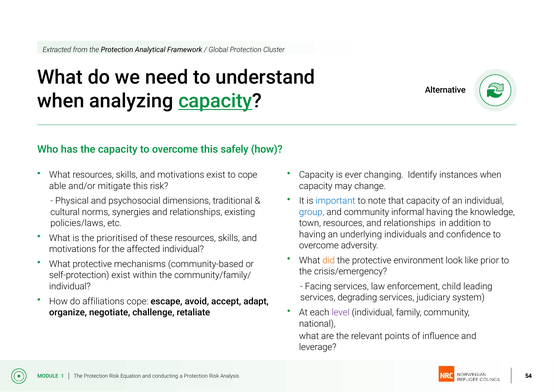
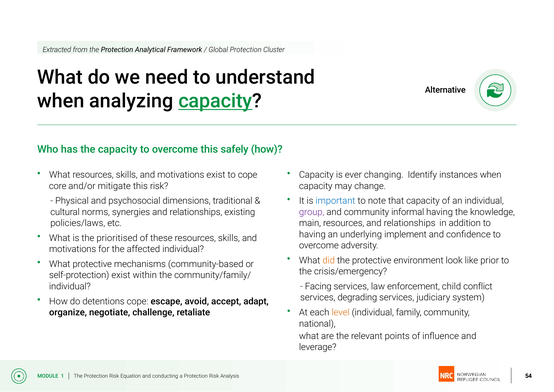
able: able -> core (58, 186)
group colour: blue -> purple (312, 212)
town: town -> main (310, 223)
individuals: individuals -> implement (405, 234)
leading: leading -> conflict (478, 286)
affiliations: affiliations -> detentions (103, 301)
level colour: purple -> orange (341, 312)
